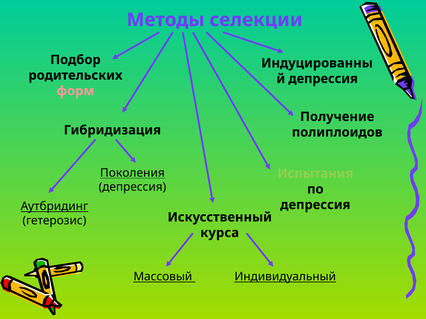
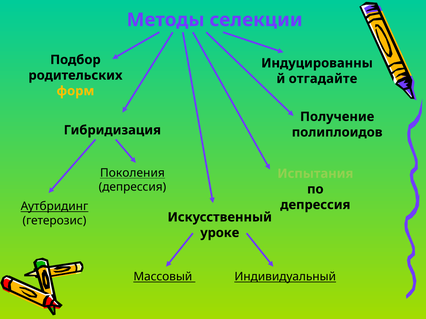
депрессия: депрессия -> отгадайте (323, 79)
форм colour: pink -> yellow (75, 91)
курса: курса -> уроке (220, 233)
